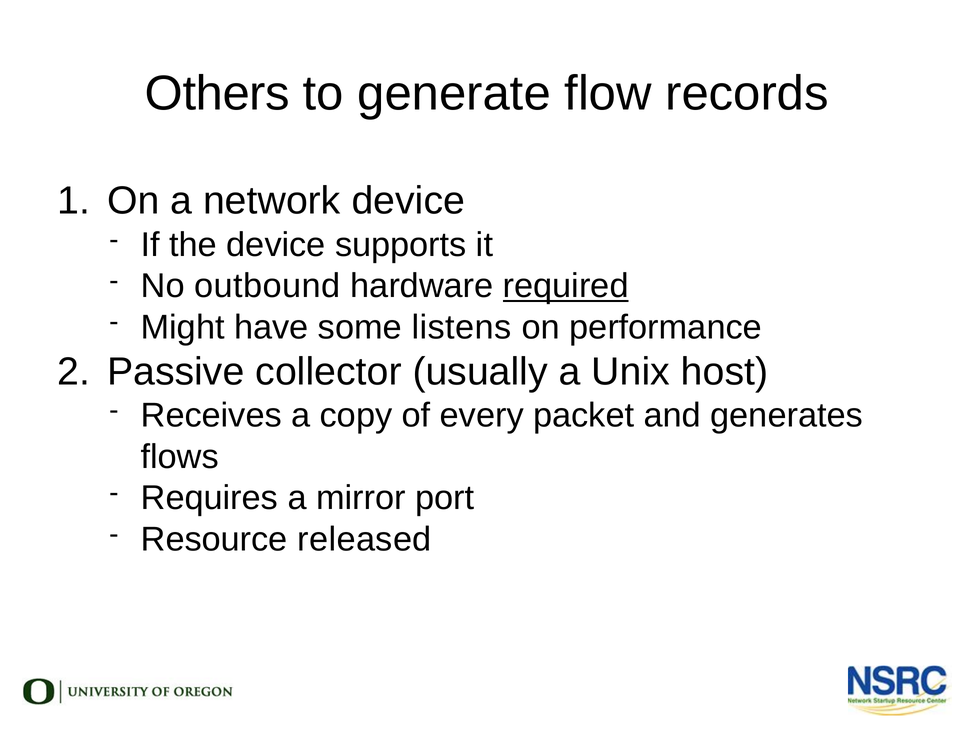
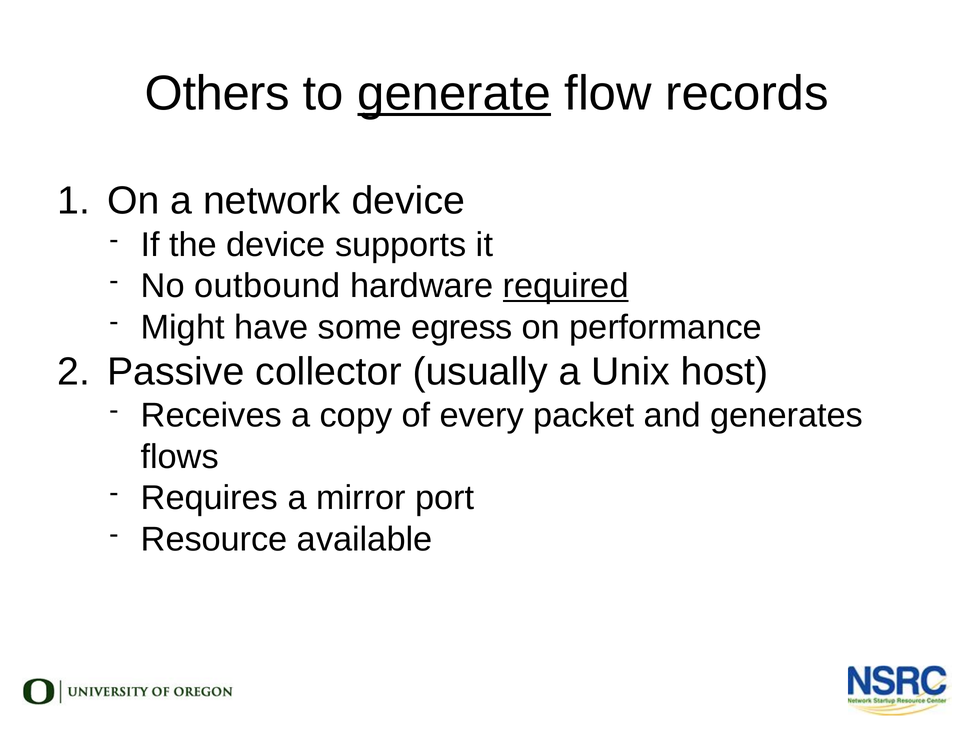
generate underline: none -> present (454, 93)
listens: listens -> egress (462, 327)
released: released -> available (365, 540)
